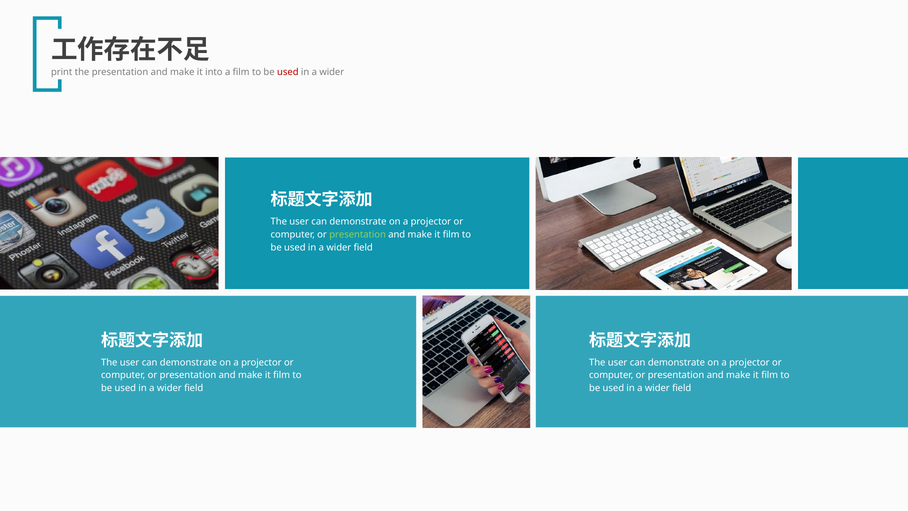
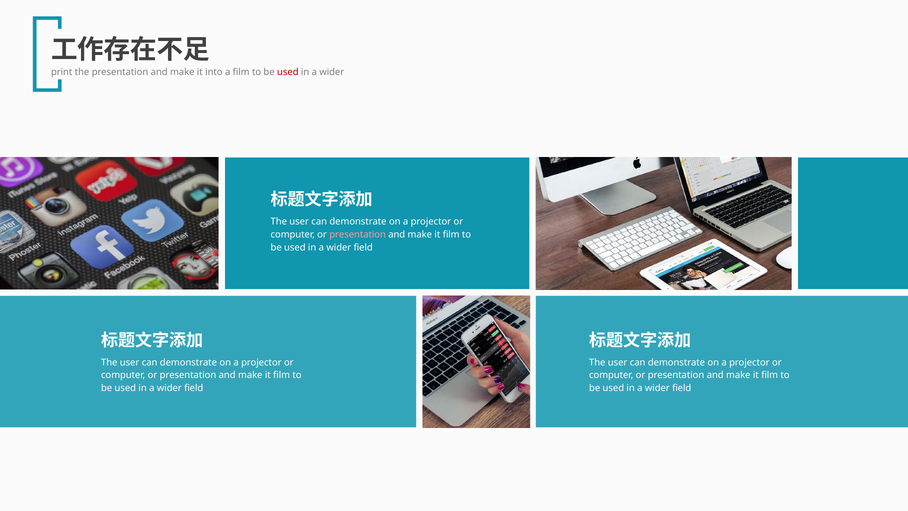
presentation colour: light green -> pink (358, 234)
